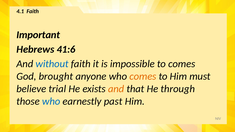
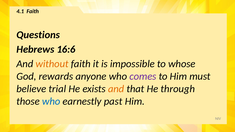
Important: Important -> Questions (38, 35)
41:6: 41:6 -> 16:6 (66, 50)
without colour: blue -> orange (52, 64)
to comes: comes -> whose (182, 64)
brought: brought -> rewards (56, 77)
comes colour: orange -> purple (143, 77)
